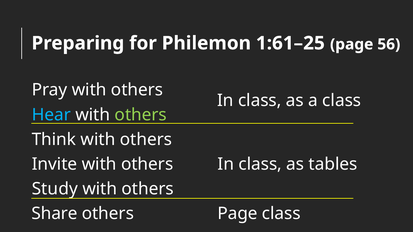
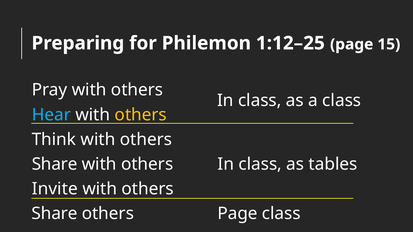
1:61–25: 1:61–25 -> 1:12–25 (290, 43)
56: 56 -> 15 (389, 44)
others colour: light green -> yellow (141, 115)
Invite: Invite -> Share (55, 164)
Study: Study -> Invite (55, 189)
